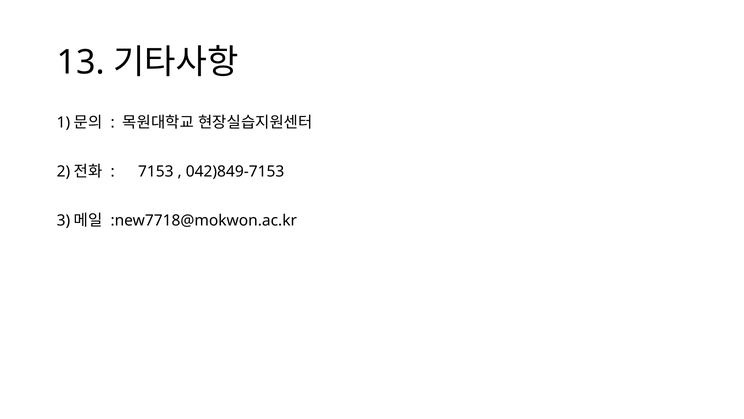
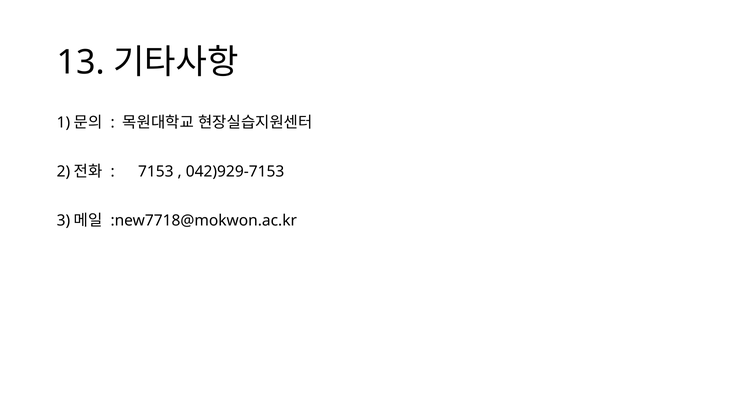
042)849-7153: 042)849-7153 -> 042)929-7153 (235, 171)
